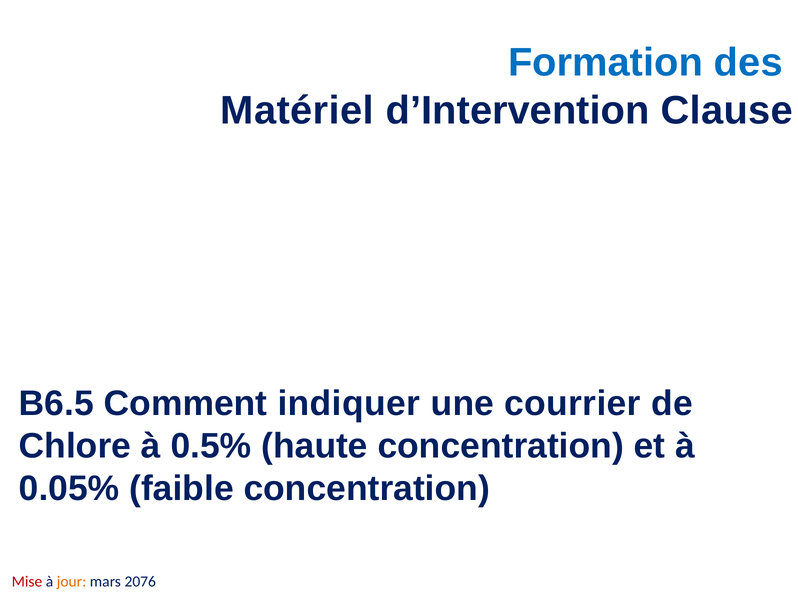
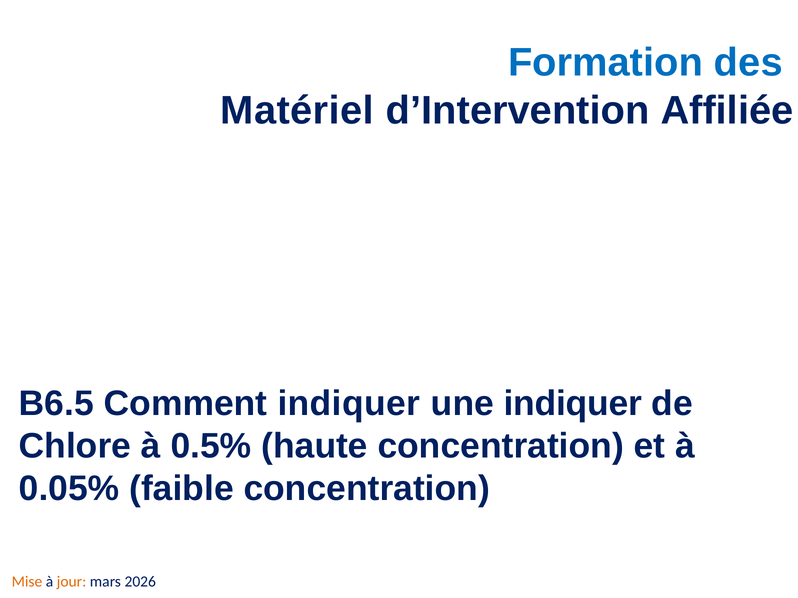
Clause: Clause -> Affiliée (727, 111)
une courrier: courrier -> indiquer (573, 404)
Mise colour: red -> orange (27, 582)
2076: 2076 -> 2026 (140, 582)
